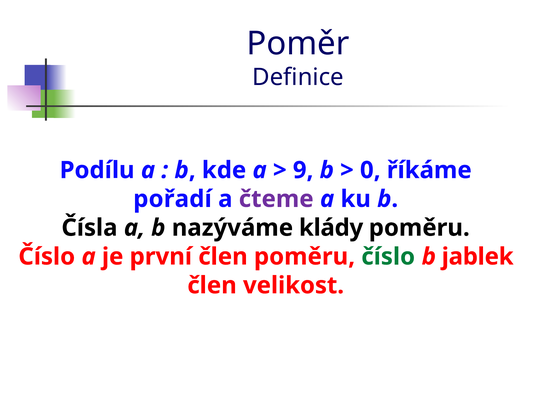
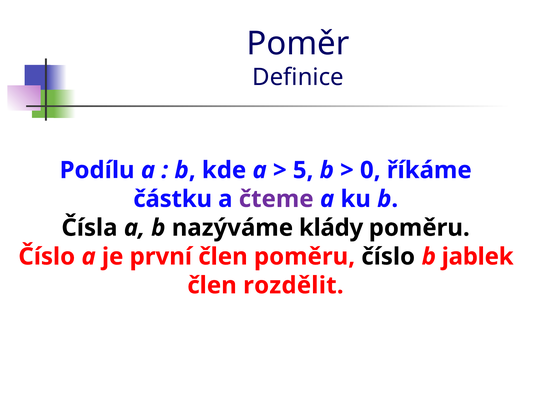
9: 9 -> 5 (303, 170)
pořadí: pořadí -> částku (173, 199)
číslo colour: green -> black (388, 257)
velikost: velikost -> rozdělit (293, 285)
